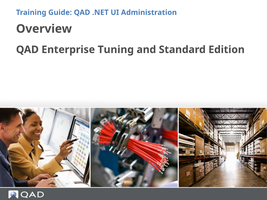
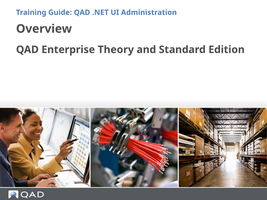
Tuning: Tuning -> Theory (116, 50)
